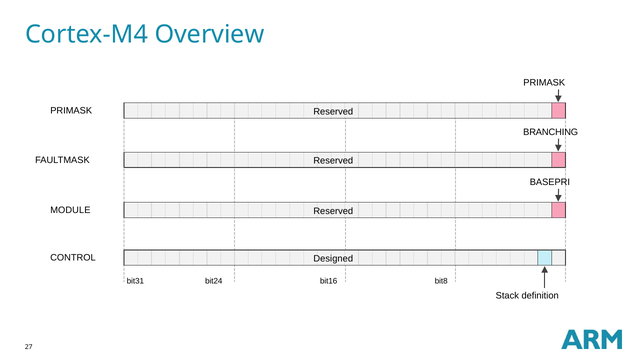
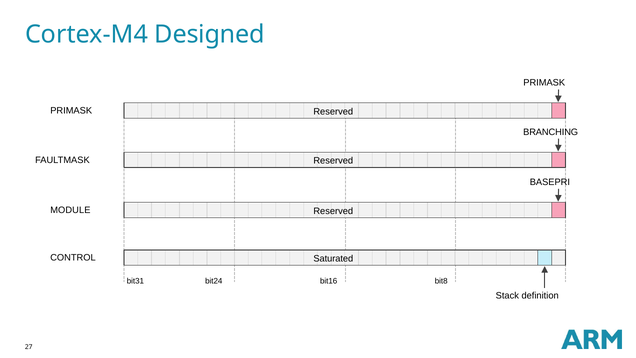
Overview: Overview -> Designed (210, 34)
Designed: Designed -> Saturated (333, 259)
